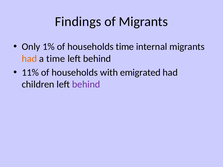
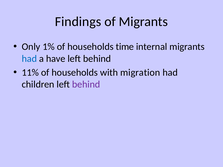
had colour: orange -> blue (29, 59)
a time: time -> have (56, 59)
emigrated: emigrated -> migration (140, 73)
